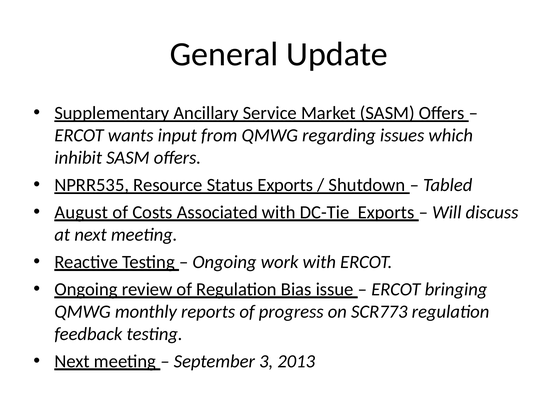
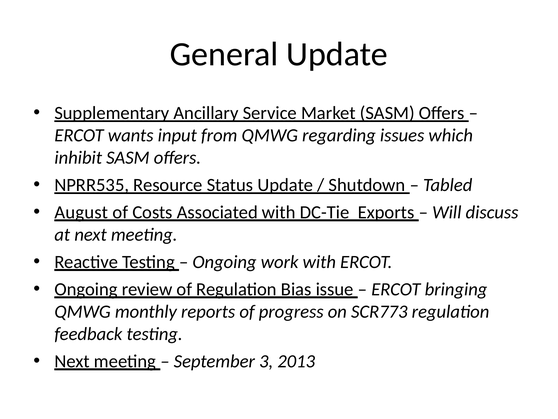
Status Exports: Exports -> Update (285, 185)
